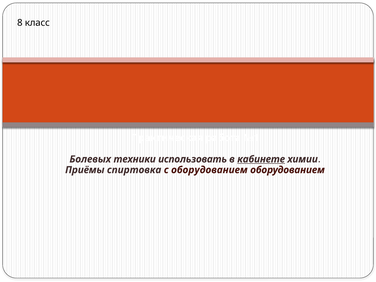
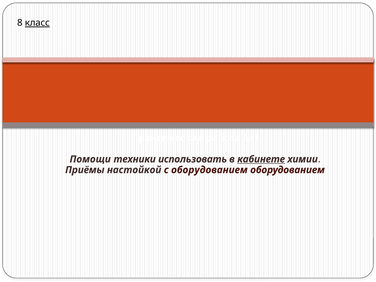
класс underline: none -> present (37, 23)
Болевых: Болевых -> Помощи (90, 159)
спиртовка: спиртовка -> настойкой (134, 170)
